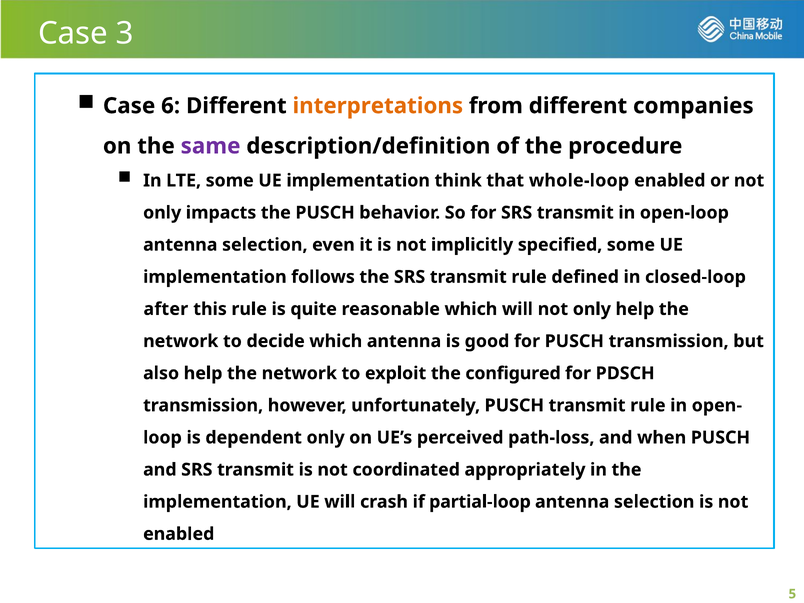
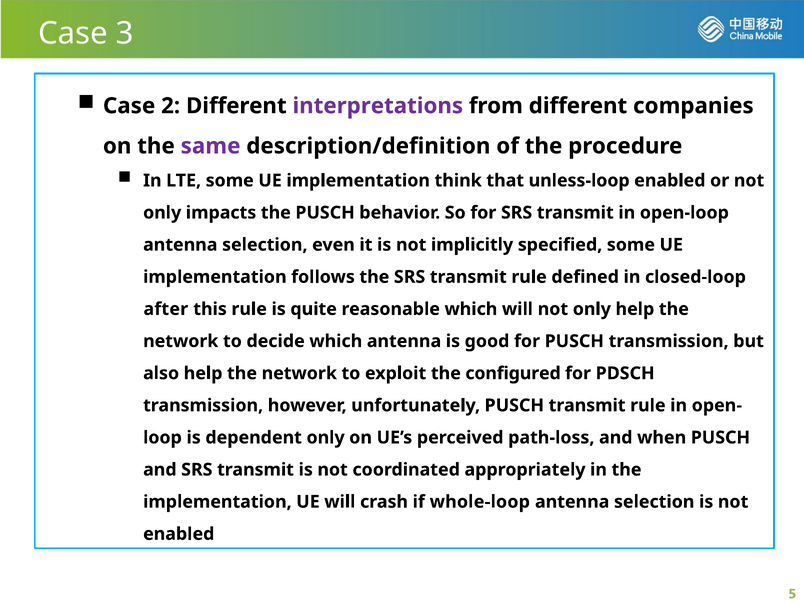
6: 6 -> 2 (171, 106)
interpretations colour: orange -> purple (378, 106)
whole-loop: whole-loop -> unless-loop (579, 181)
partial-loop: partial-loop -> whole-loop (480, 502)
